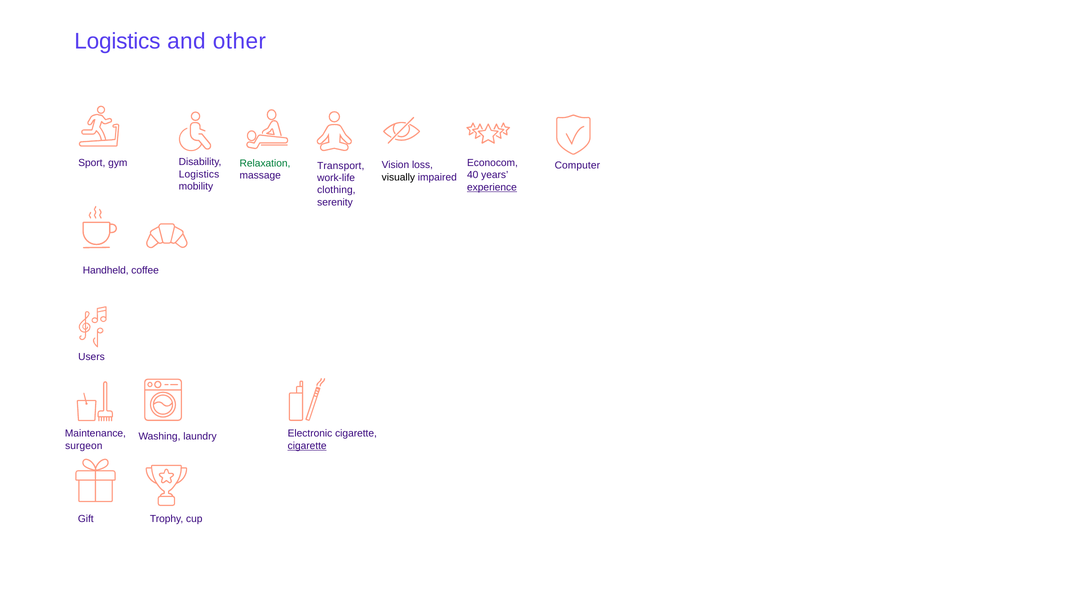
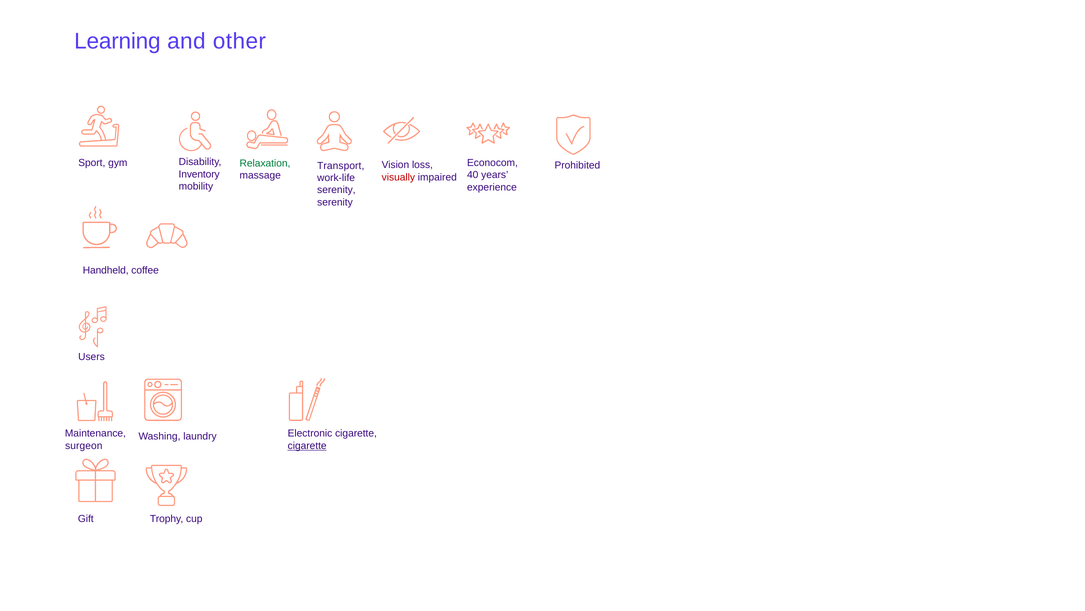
Logistics: Logistics -> Learning (117, 41)
Computer: Computer -> Prohibited (577, 165)
Logistics: Logistics -> Inventory (199, 174)
visually colour: black -> red (398, 177)
experience underline: present -> none (492, 187)
clothing: clothing -> serenity (336, 190)
